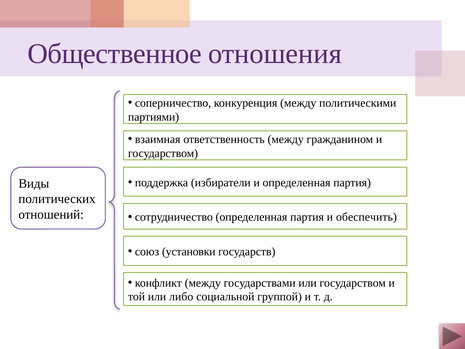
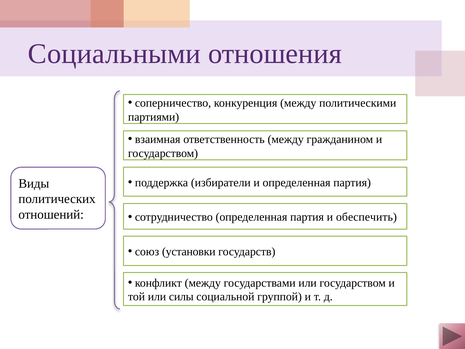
Общественное: Общественное -> Социальными (114, 54)
либо: либо -> силы (181, 297)
